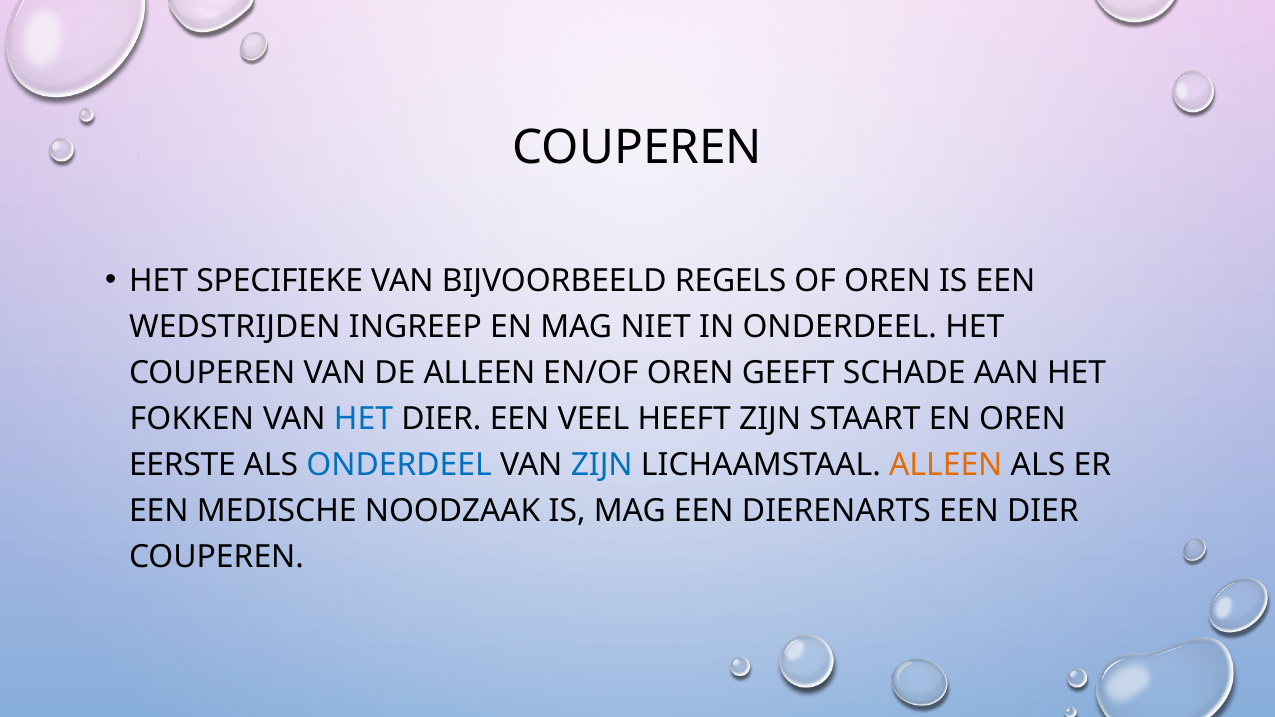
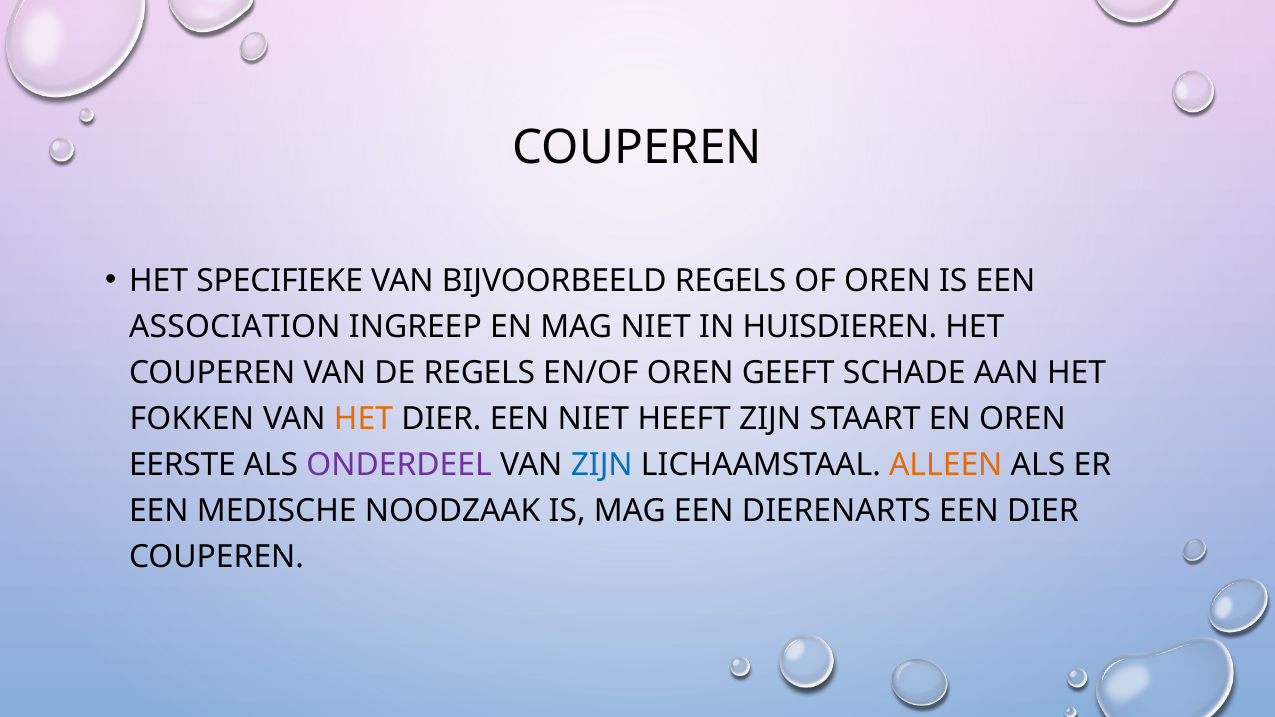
WEDSTRIJDEN: WEDSTRIJDEN -> ASSOCIATION (235, 327)
IN ONDERDEEL: ONDERDEEL -> HUISDIEREN (840, 327)
DE ALLEEN: ALLEEN -> REGELS (479, 373)
HET colour: blue -> orange (364, 419)
EEN VEEL: VEEL -> NIET (593, 419)
ONDERDEEL colour: blue -> purple (399, 465)
